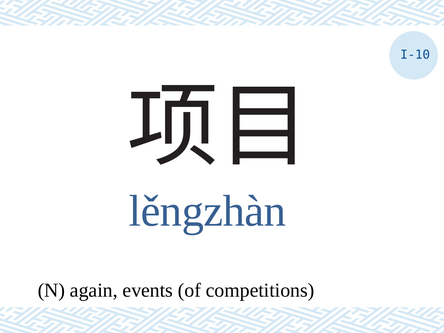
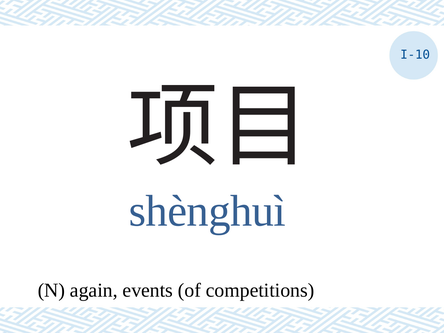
lěngzhàn: lěngzhàn -> shènghuì (207, 211)
